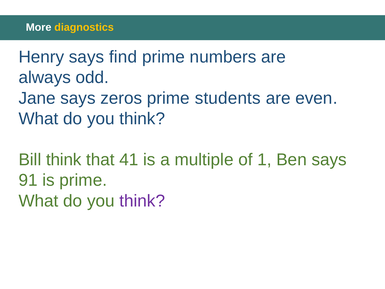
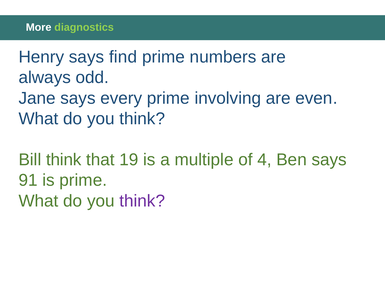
diagnostics colour: yellow -> light green (84, 27)
zeros: zeros -> every (121, 98)
students: students -> involving (228, 98)
41: 41 -> 19 (129, 160)
1: 1 -> 4 (264, 160)
